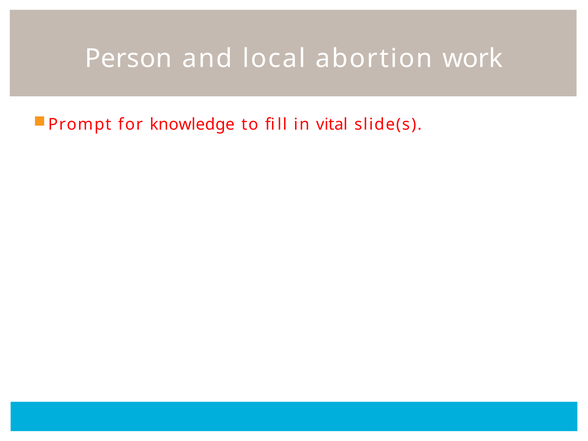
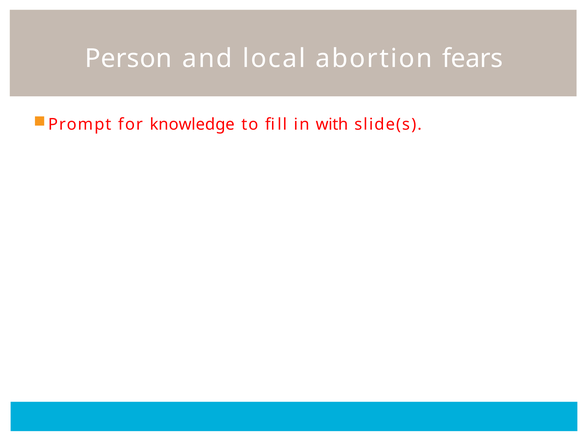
work: work -> fears (473, 59)
vital: vital -> with (332, 124)
